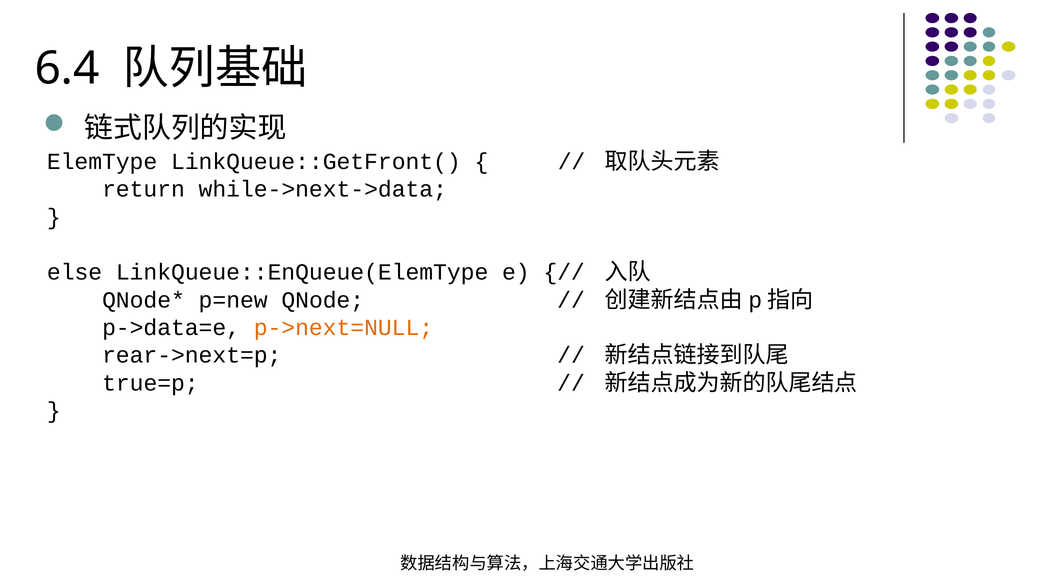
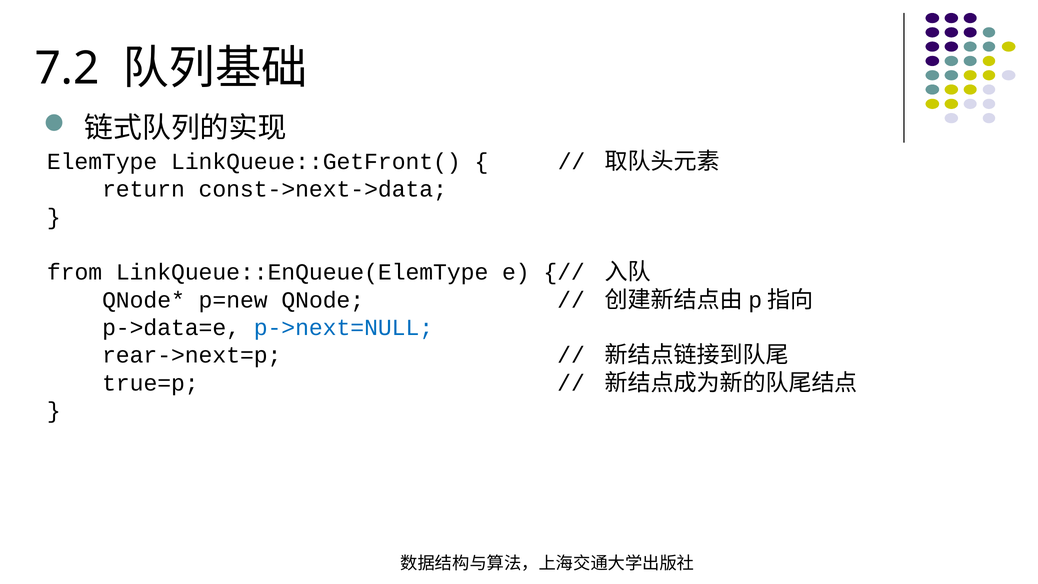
6.4: 6.4 -> 7.2 (67, 68)
while->next->data: while->next->data -> const->next->data (323, 189)
else: else -> from (75, 272)
p->next=NULL colour: orange -> blue (343, 328)
